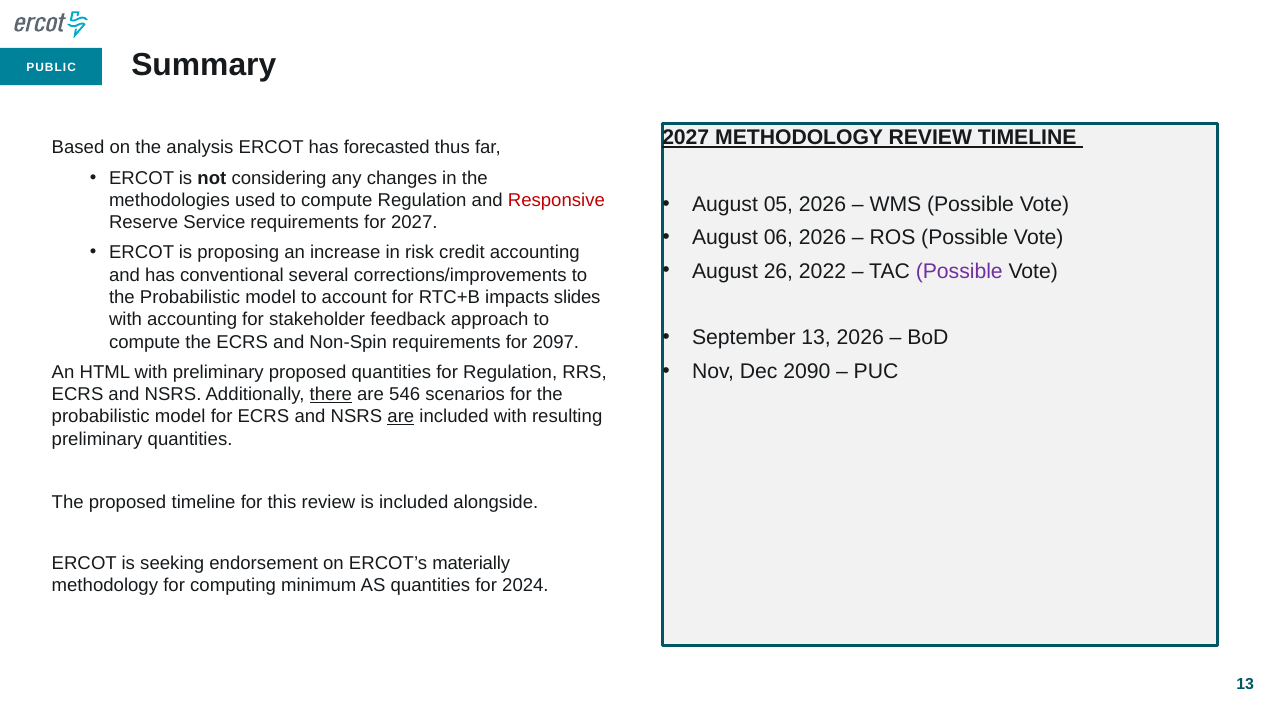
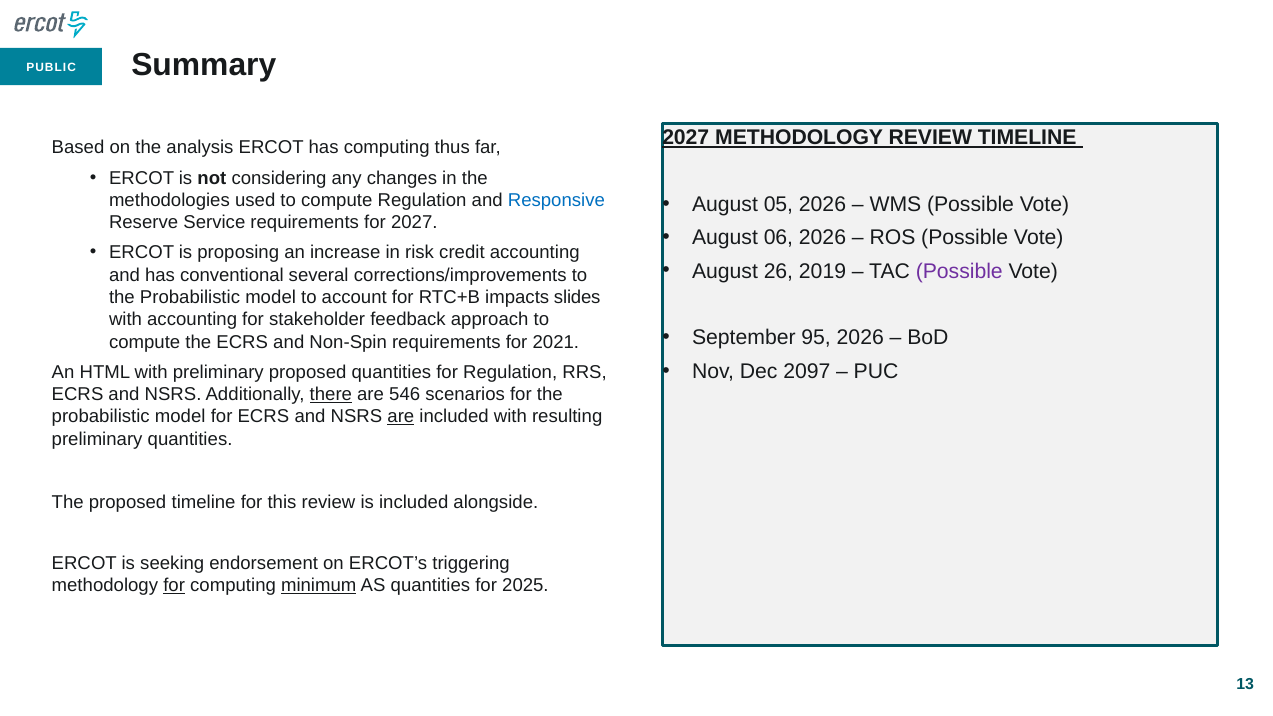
has forecasted: forecasted -> computing (387, 148)
Responsive colour: red -> blue (556, 200)
2022: 2022 -> 2019 (823, 271)
September 13: 13 -> 95 (816, 338)
2097: 2097 -> 2021 (556, 342)
2090: 2090 -> 2097 (807, 371)
materially: materially -> triggering (471, 563)
for underline: none -> present (174, 586)
minimum underline: none -> present (319, 586)
2024: 2024 -> 2025 (525, 586)
